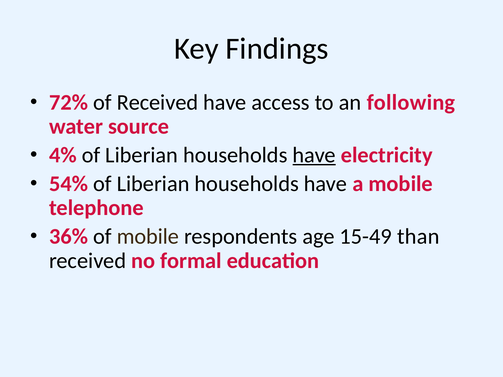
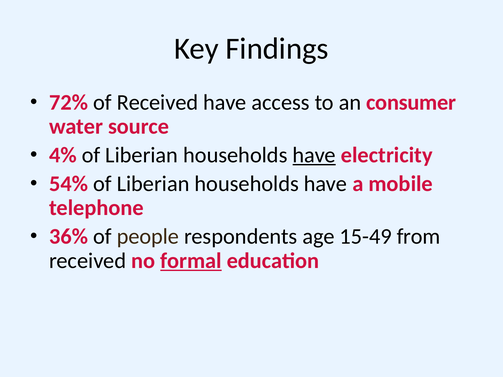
following: following -> consumer (411, 102)
of mobile: mobile -> people (148, 237)
than: than -> from (419, 237)
formal underline: none -> present (191, 261)
